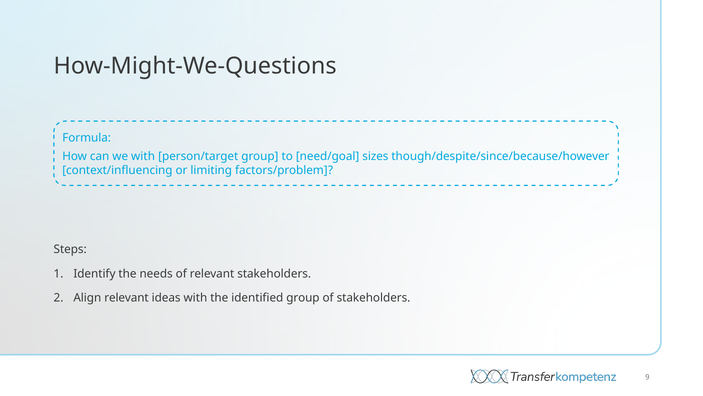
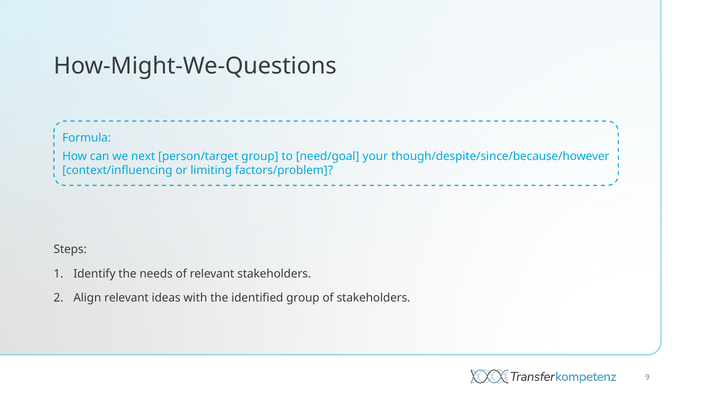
we with: with -> next (143, 156)
sizes: sizes -> your (375, 156)
